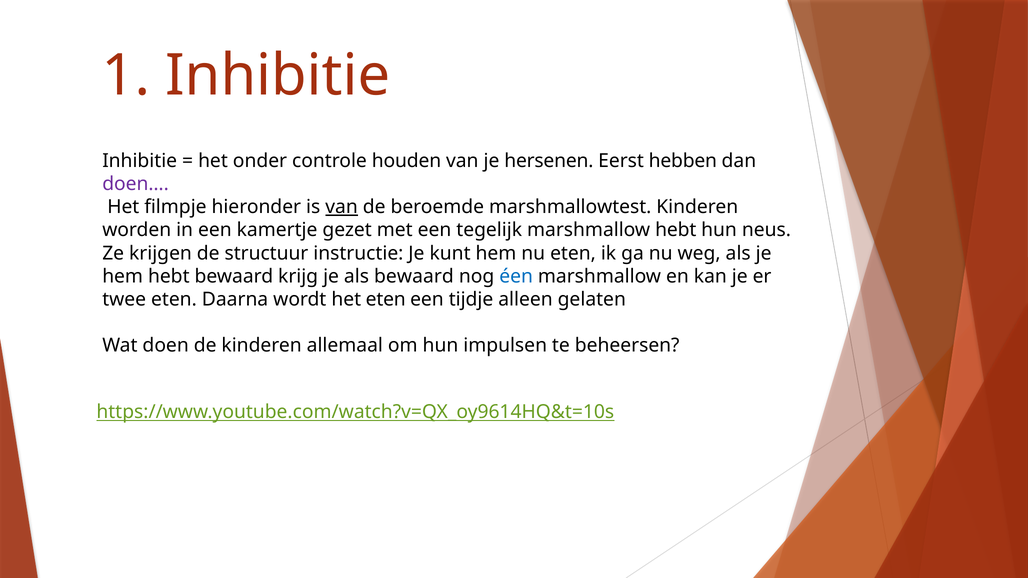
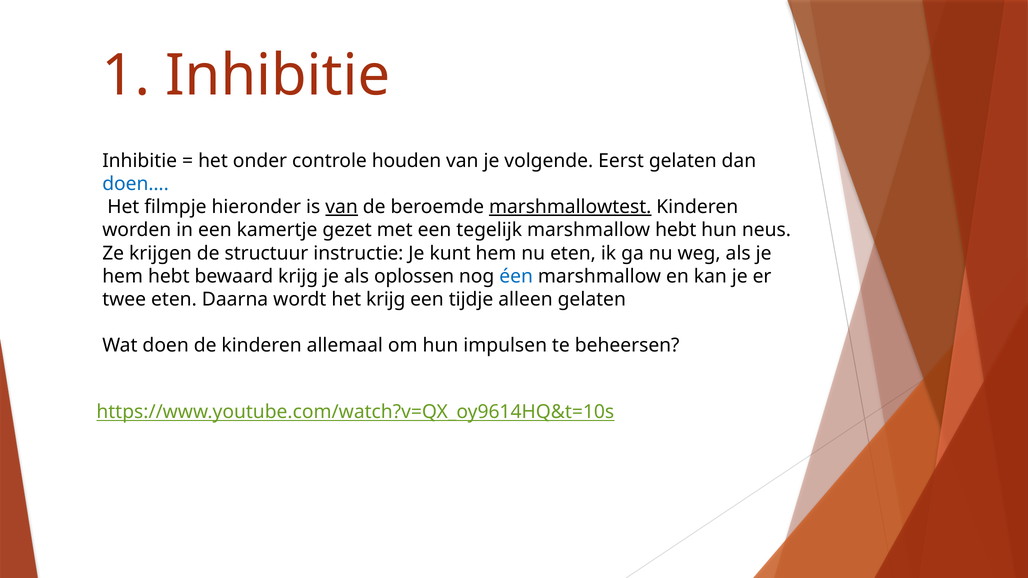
hersenen: hersenen -> volgende (549, 161)
Eerst hebben: hebben -> gelaten (683, 161)
doen… colour: purple -> blue (136, 184)
marshmallowtest underline: none -> present (570, 207)
als bewaard: bewaard -> oplossen (414, 276)
het eten: eten -> krijg (386, 300)
